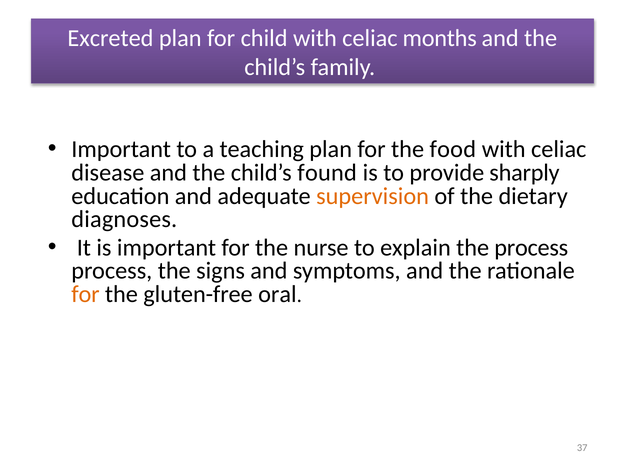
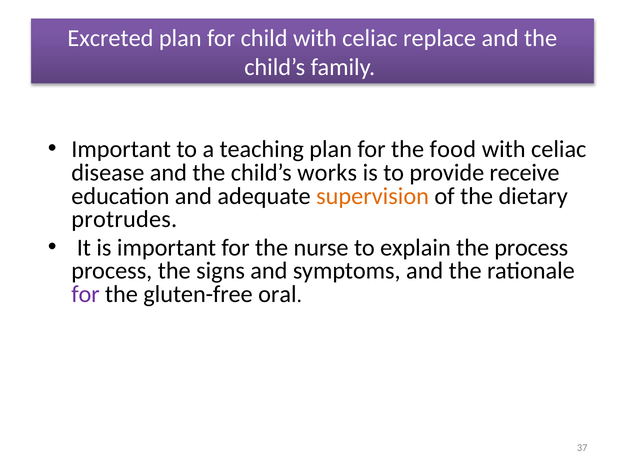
months: months -> replace (440, 38)
found: found -> works (327, 173)
sharply: sharply -> receive (524, 173)
diagnoses: diagnoses -> protrudes (124, 219)
for colour: orange -> purple (86, 294)
